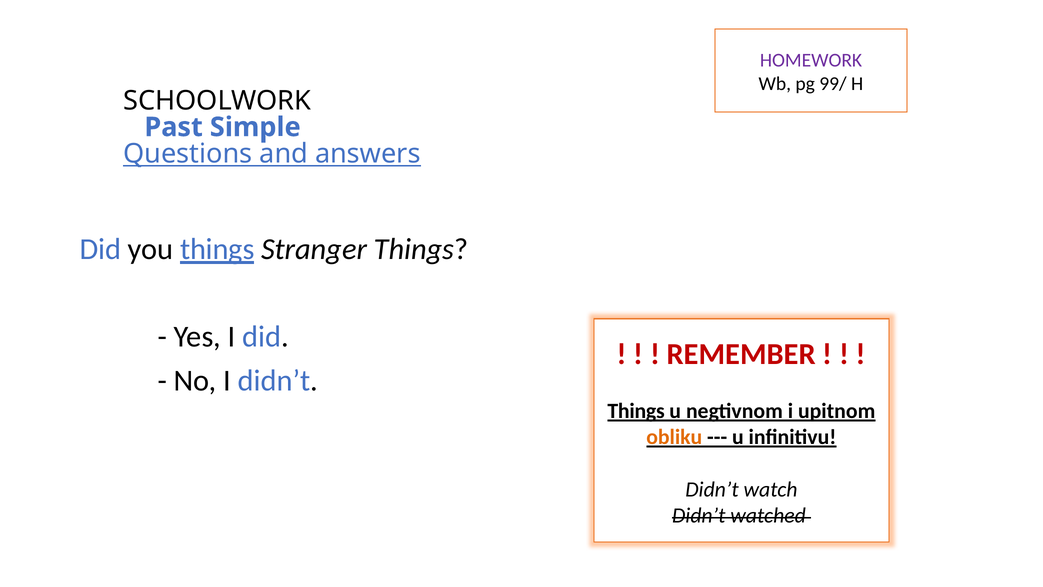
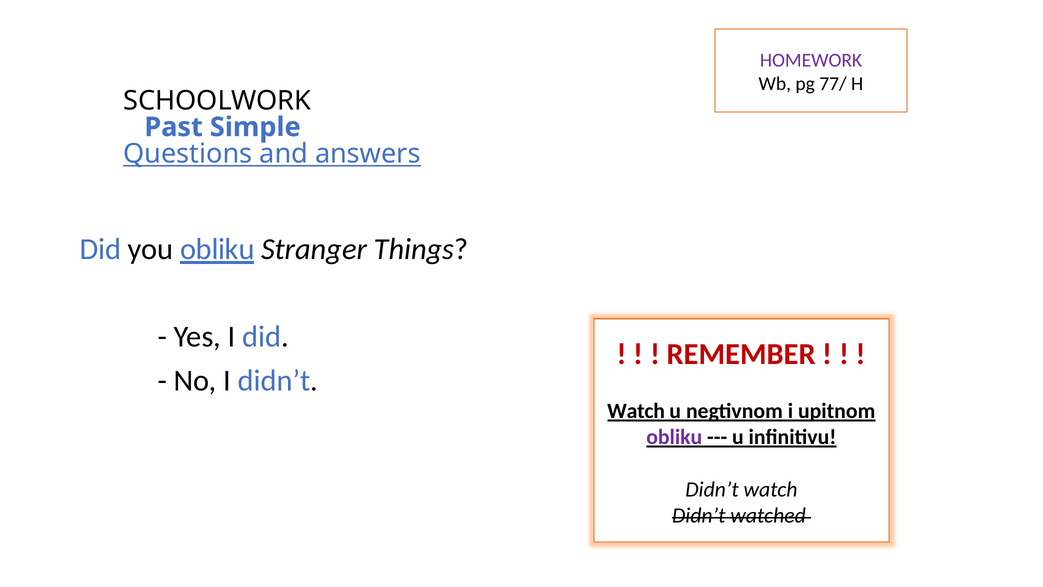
99/: 99/ -> 77/ (833, 84)
you things: things -> obliku (217, 249)
Things: Things -> Watch (636, 411)
obliku colour: orange -> purple (674, 437)
